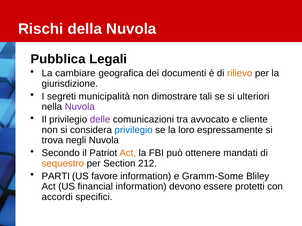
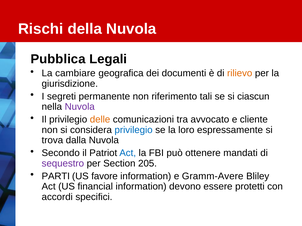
municipalità: municipalità -> permanente (104, 97)
dimostrare: dimostrare -> riferimento (174, 97)
ulteriori: ulteriori -> ciascun (253, 97)
delle colour: purple -> orange (100, 120)
negli: negli -> dalla (76, 141)
Act colour: orange -> blue (128, 153)
sequestro colour: orange -> purple (63, 164)
212: 212 -> 205 (148, 164)
Gramm-Some: Gramm-Some -> Gramm-Avere (213, 177)
